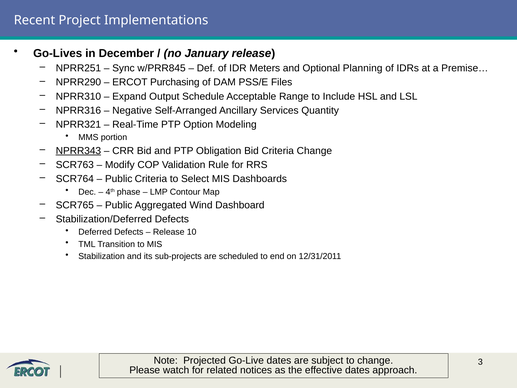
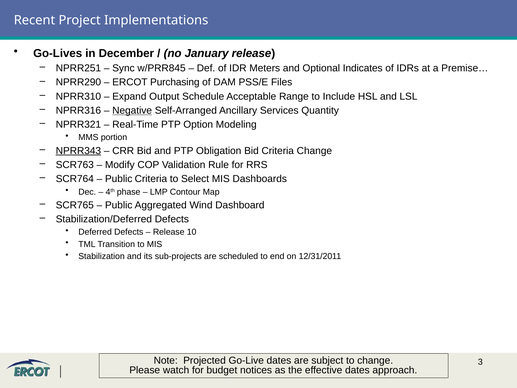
Planning: Planning -> Indicates (363, 68)
Negative underline: none -> present (132, 110)
related: related -> budget (222, 370)
